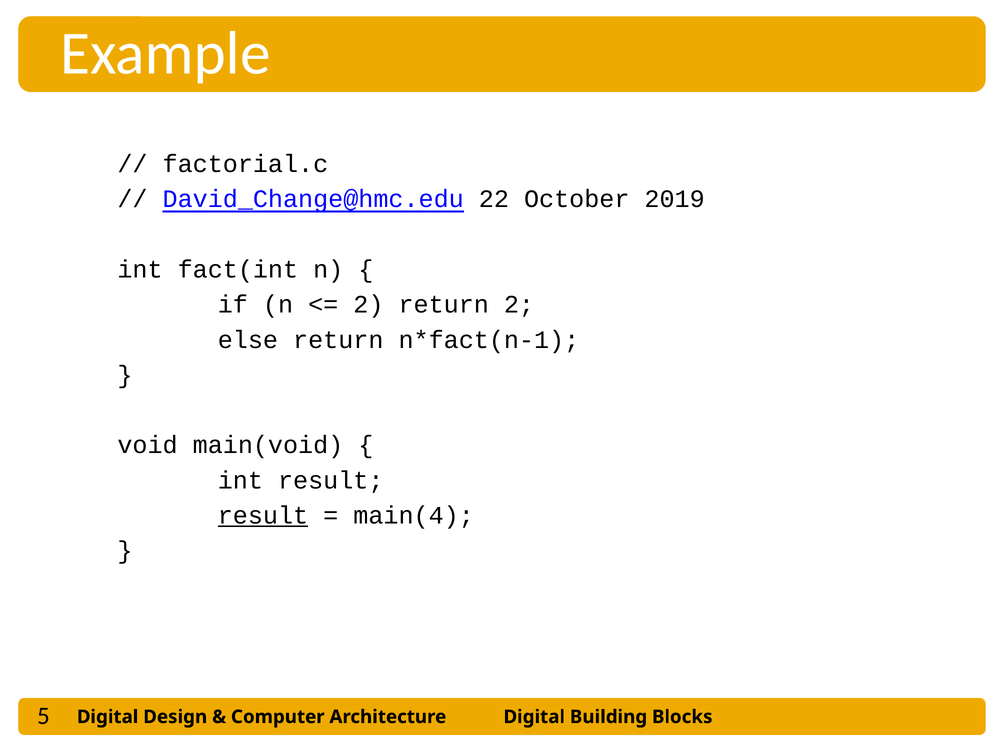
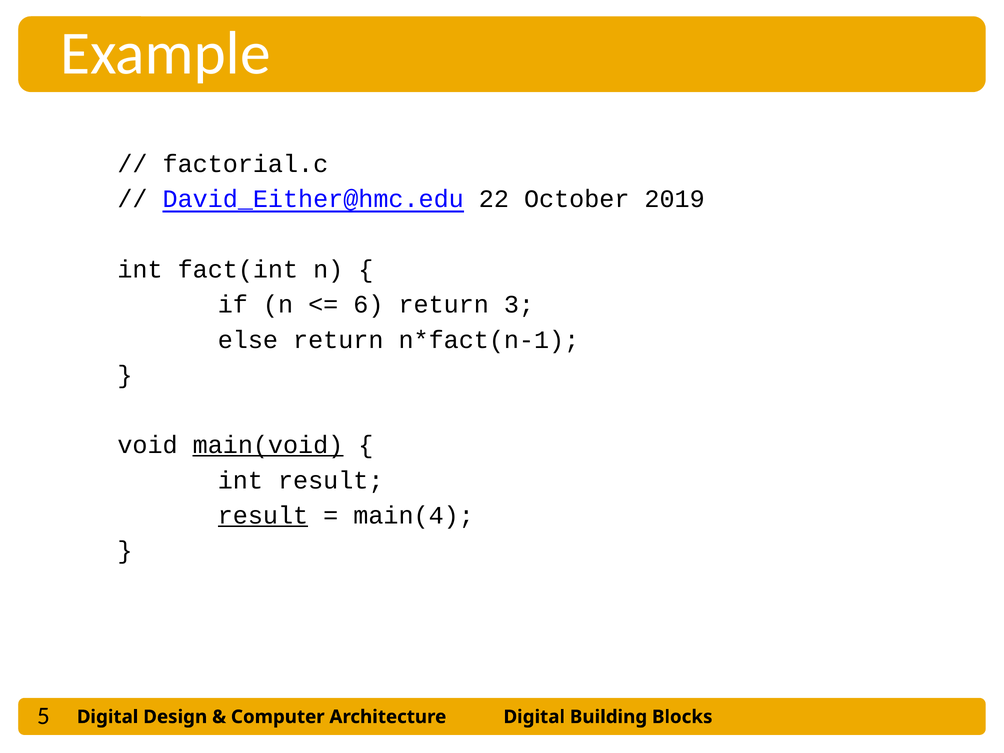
David_Change@hmc.edu: David_Change@hmc.edu -> David_Either@hmc.edu (313, 199)
2: 2 -> 6 (368, 305)
return 2: 2 -> 3 (519, 305)
main(void underline: none -> present (268, 445)
